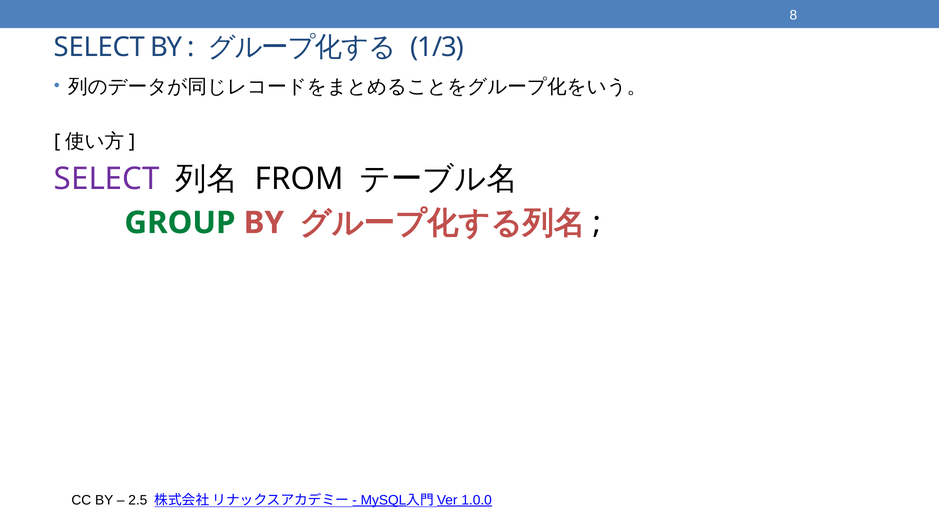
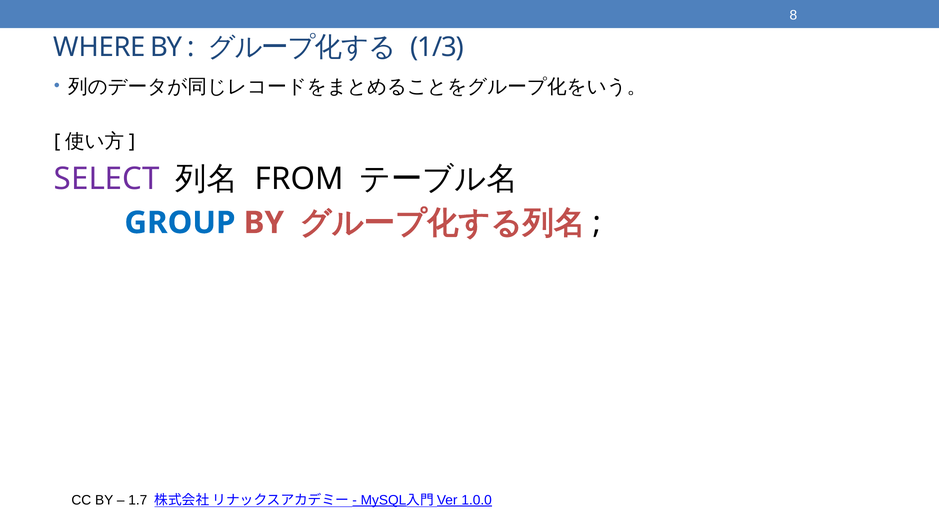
SELECT: SELECT -> WHERE (100, 47)
GROUP colour: green -> blue (180, 223)
2.5: 2.5 -> 1.7 (138, 500)
